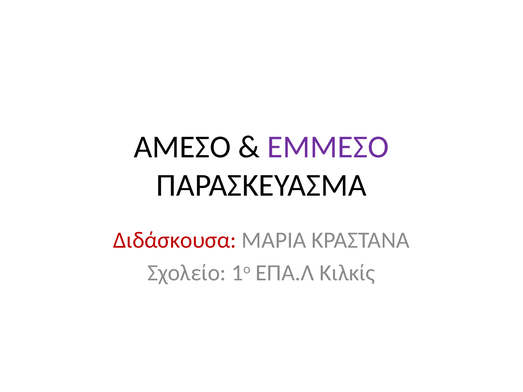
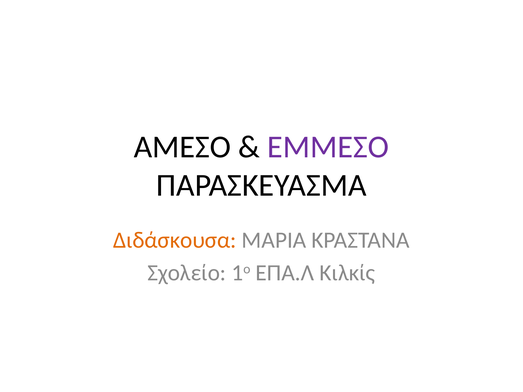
Διδάσκουσα colour: red -> orange (175, 240)
